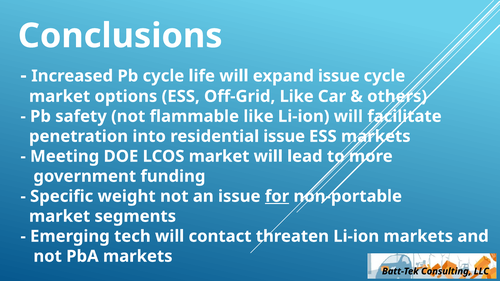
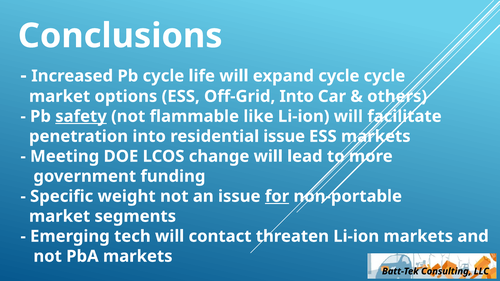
expand issue: issue -> cycle (339, 76)
Off-Grid Like: Like -> Into (297, 96)
safety underline: none -> present (81, 116)
LCOS market: market -> change (219, 156)
